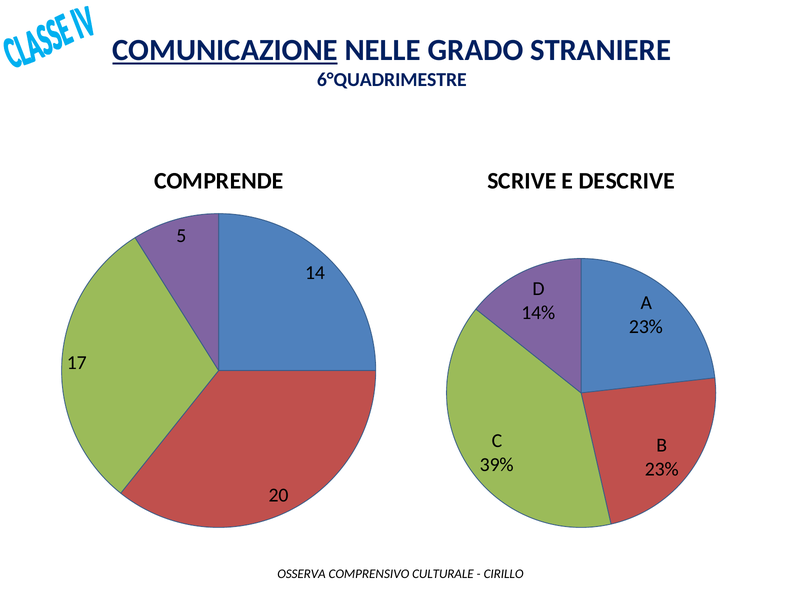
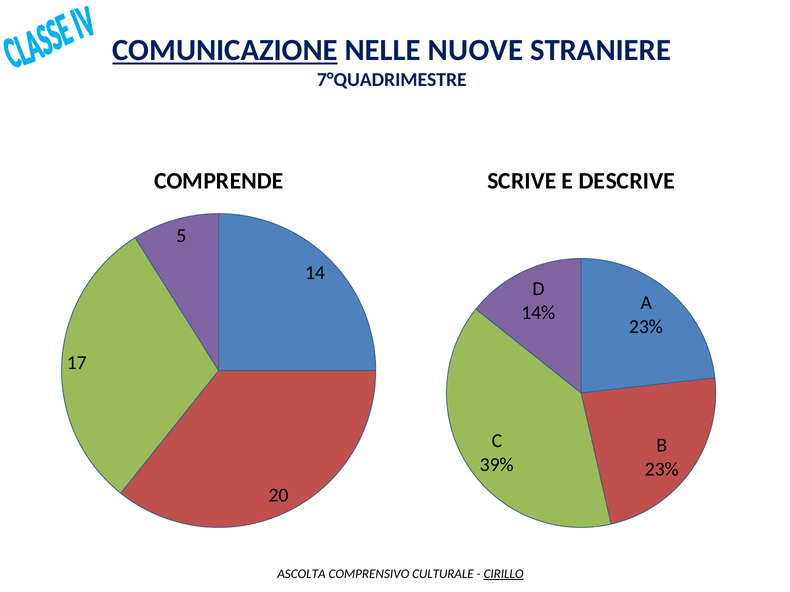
GRADO: GRADO -> NUOVE (475, 50)
6°QUADRIMESTRE: 6°QUADRIMESTRE -> 7°QUADRIMESTRE (392, 80)
OSSERVA: OSSERVA -> ASCOLTA (301, 574)
CIRILLO underline: none -> present (504, 574)
